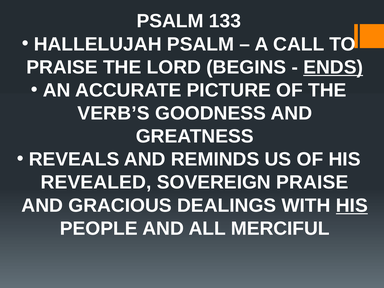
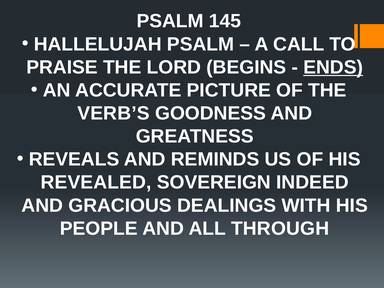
133: 133 -> 145 (225, 21)
SOVEREIGN PRAISE: PRAISE -> INDEED (312, 182)
HIS underline: present -> none (352, 205)
MERCIFUL: MERCIFUL -> THROUGH (280, 228)
